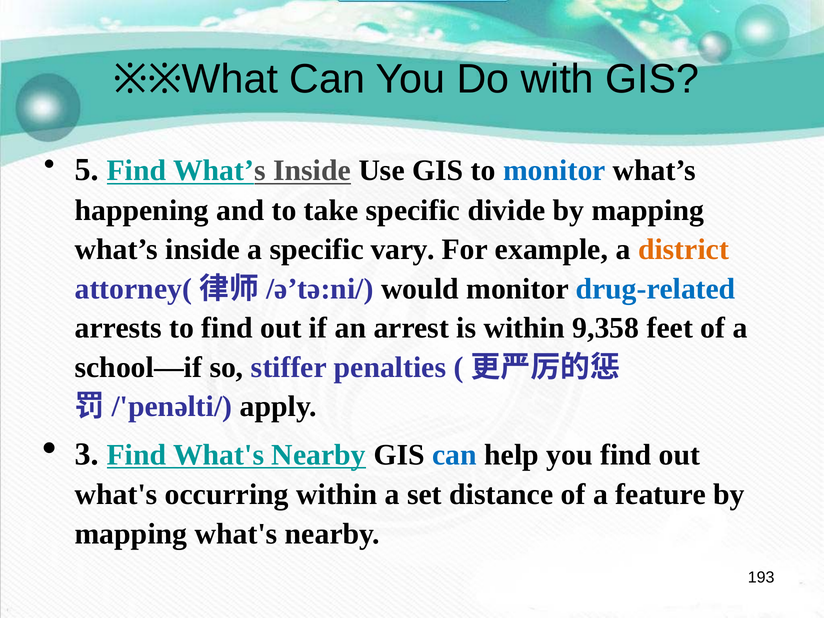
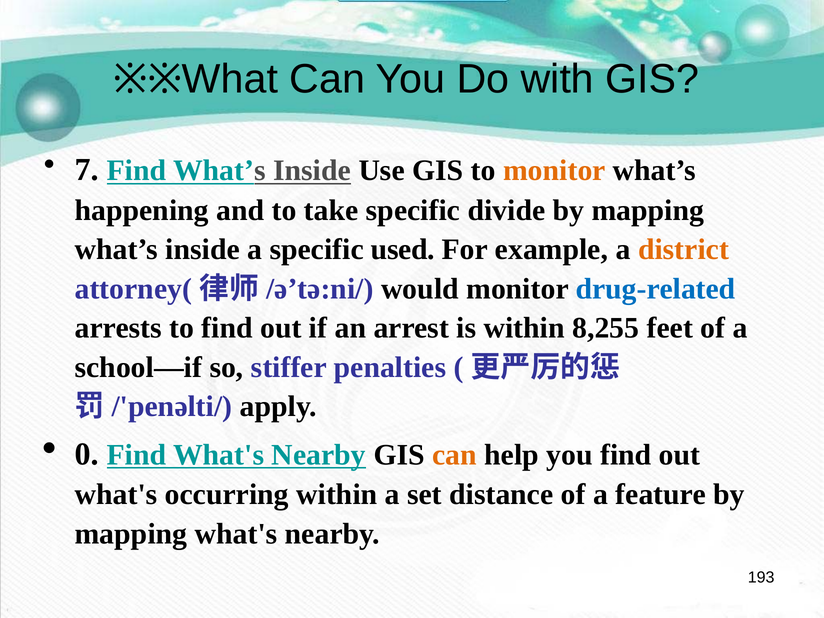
5: 5 -> 7 (87, 170)
monitor colour: blue -> orange (554, 171)
vary: vary -> used (403, 250)
9,358: 9,358 -> 8,255 (606, 328)
3: 3 -> 0 (87, 454)
can colour: blue -> orange (455, 455)
